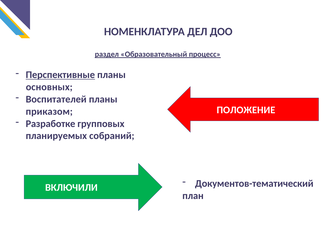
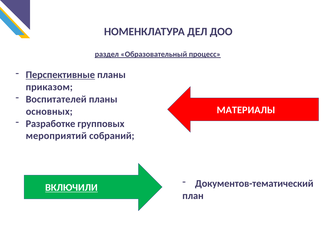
основных: основных -> приказом (49, 87)
ПОЛОЖЕНИЕ: ПОЛОЖЕНИЕ -> МАТЕРИАЛЫ (246, 110)
приказом: приказом -> основных (49, 111)
планируемых: планируемых -> мероприятий (56, 136)
ВКЛЮЧИЛИ underline: none -> present (71, 187)
